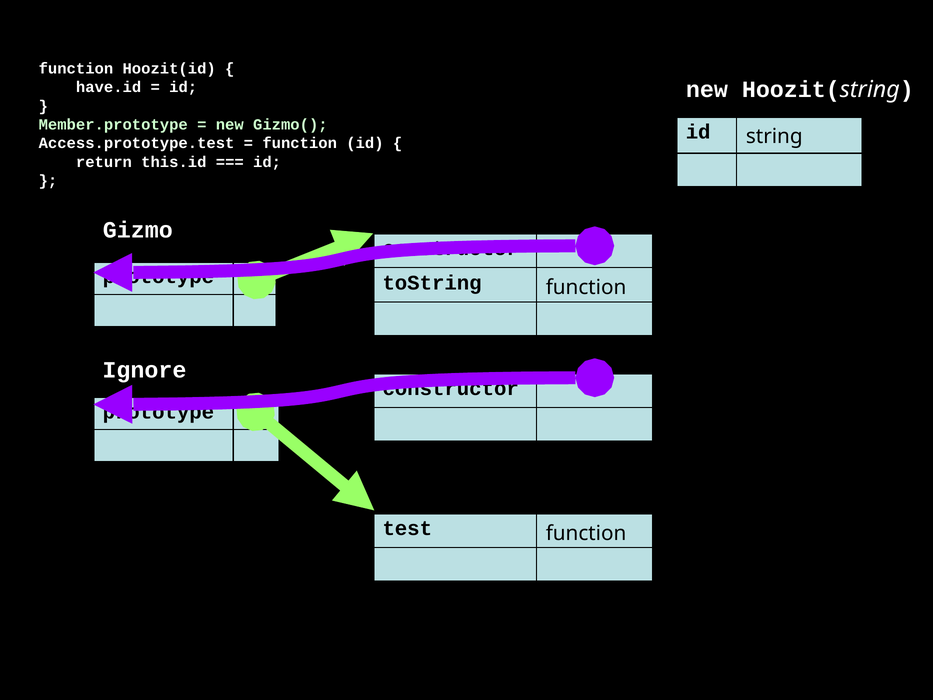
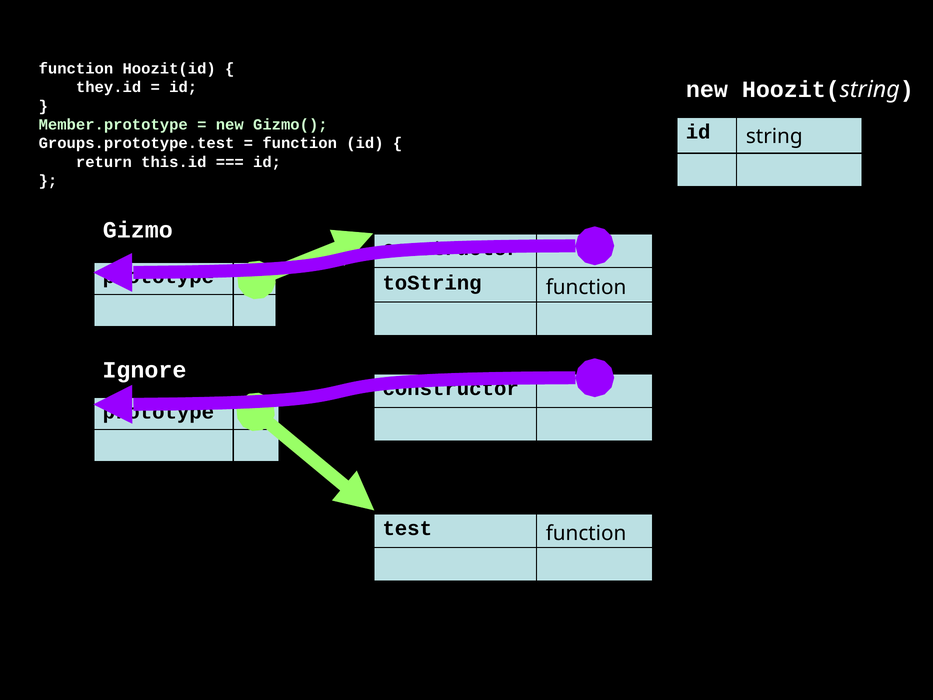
have.id: have.id -> they.id (109, 87)
Access.prototype.test: Access.prototype.test -> Groups.prototype.test (137, 143)
